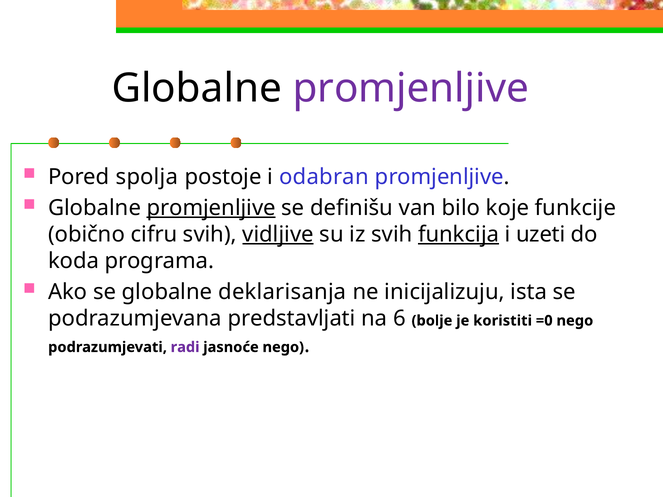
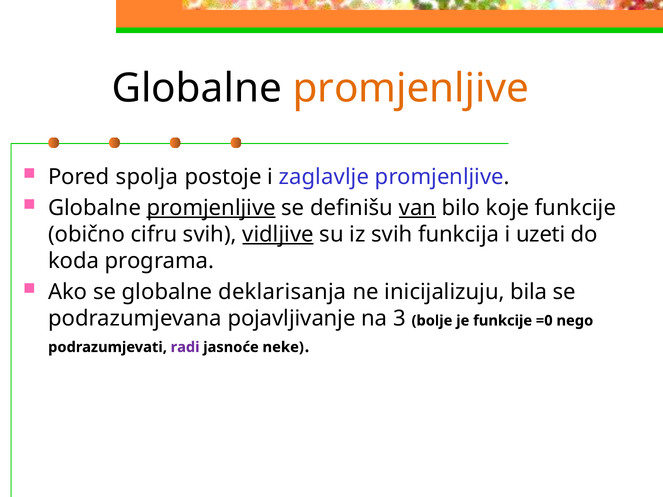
promjenljive colour: purple -> orange (411, 88)
odabran: odabran -> zaglavlje (324, 177)
van underline: none -> present (417, 208)
funkcija underline: present -> none (459, 234)
ista: ista -> bila (529, 292)
predstavljati: predstavljati -> pojavljivanje (292, 318)
6: 6 -> 3 (399, 318)
je koristiti: koristiti -> funkcije (503, 321)
jasnoće nego: nego -> neke (283, 347)
